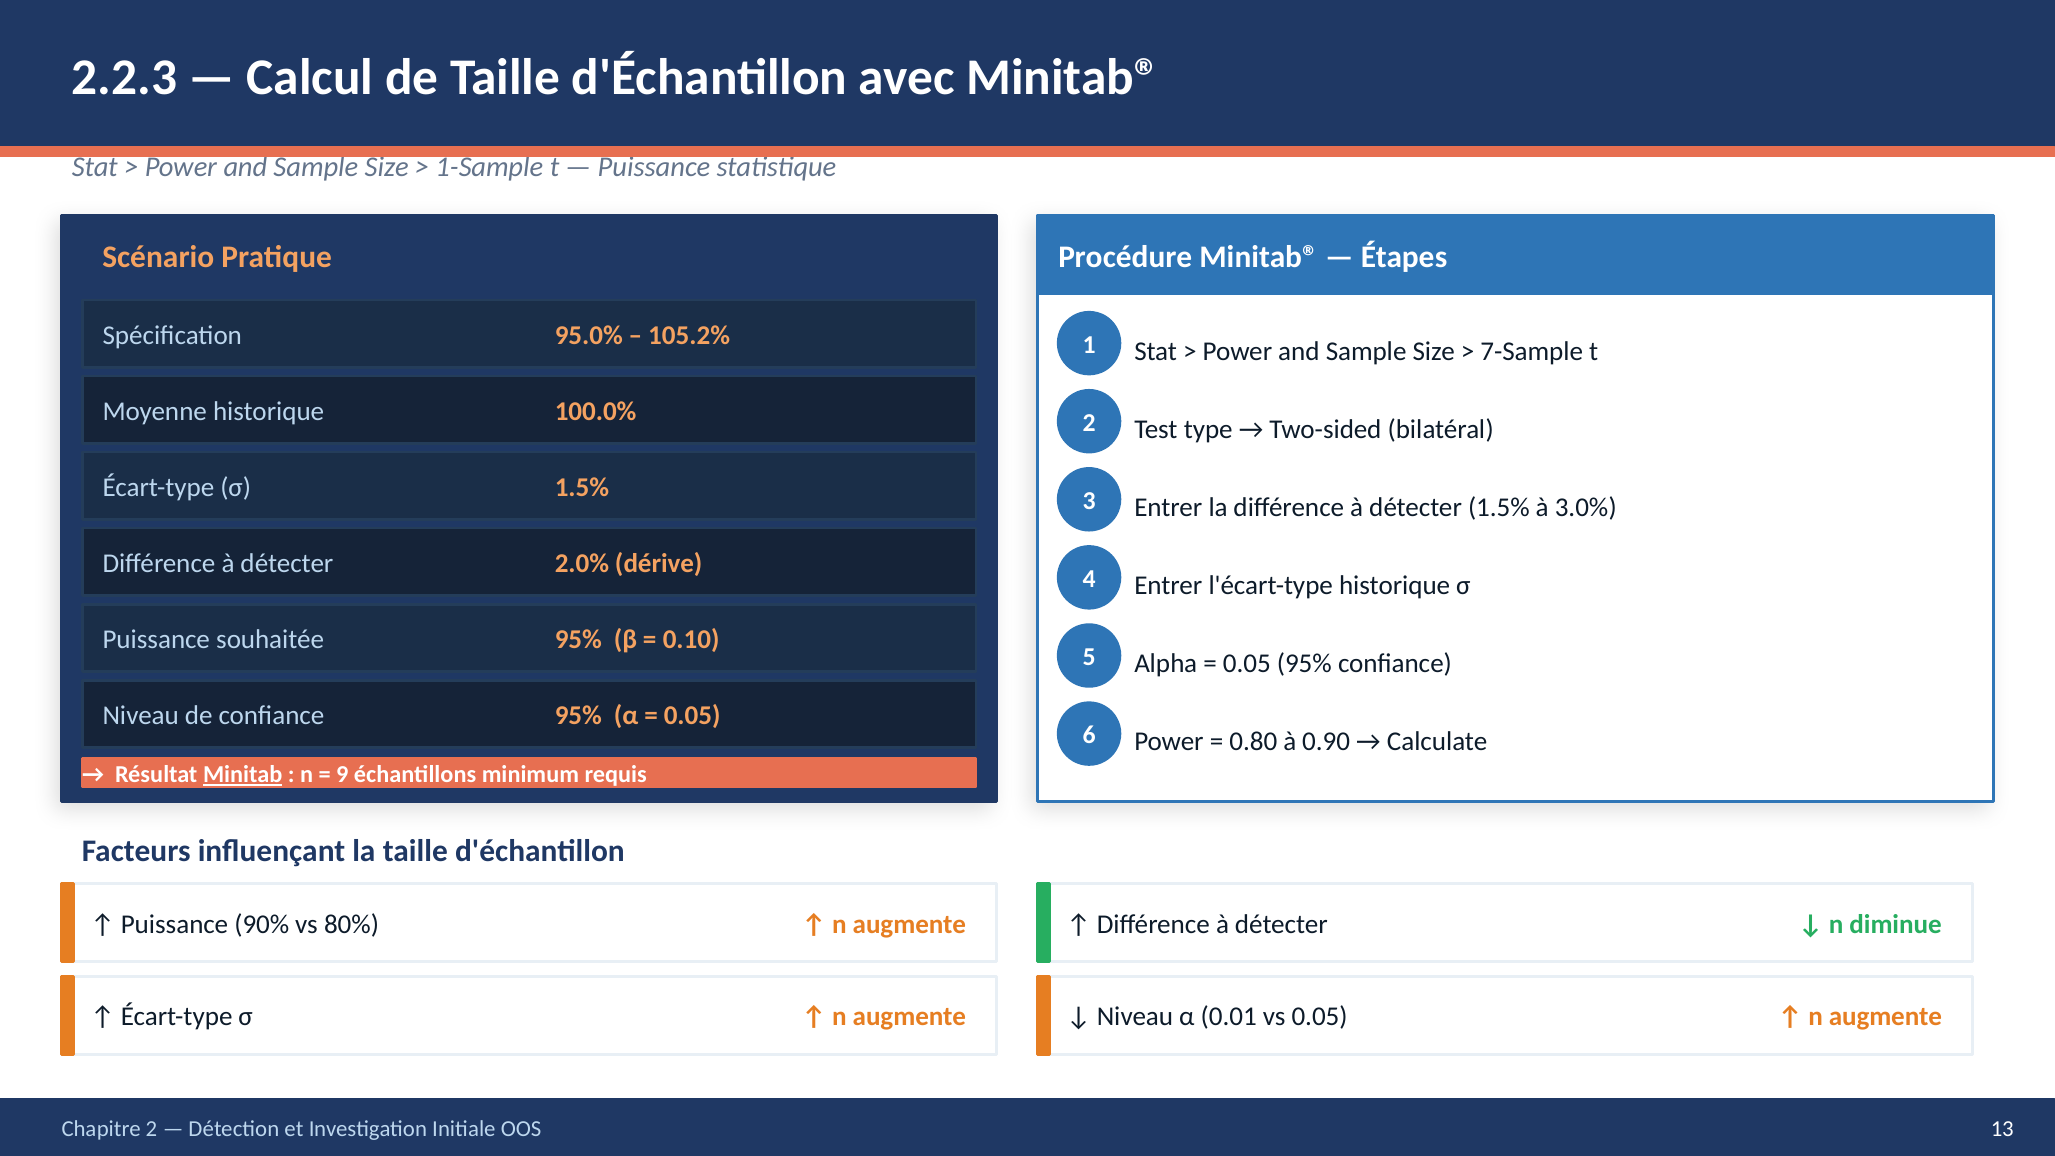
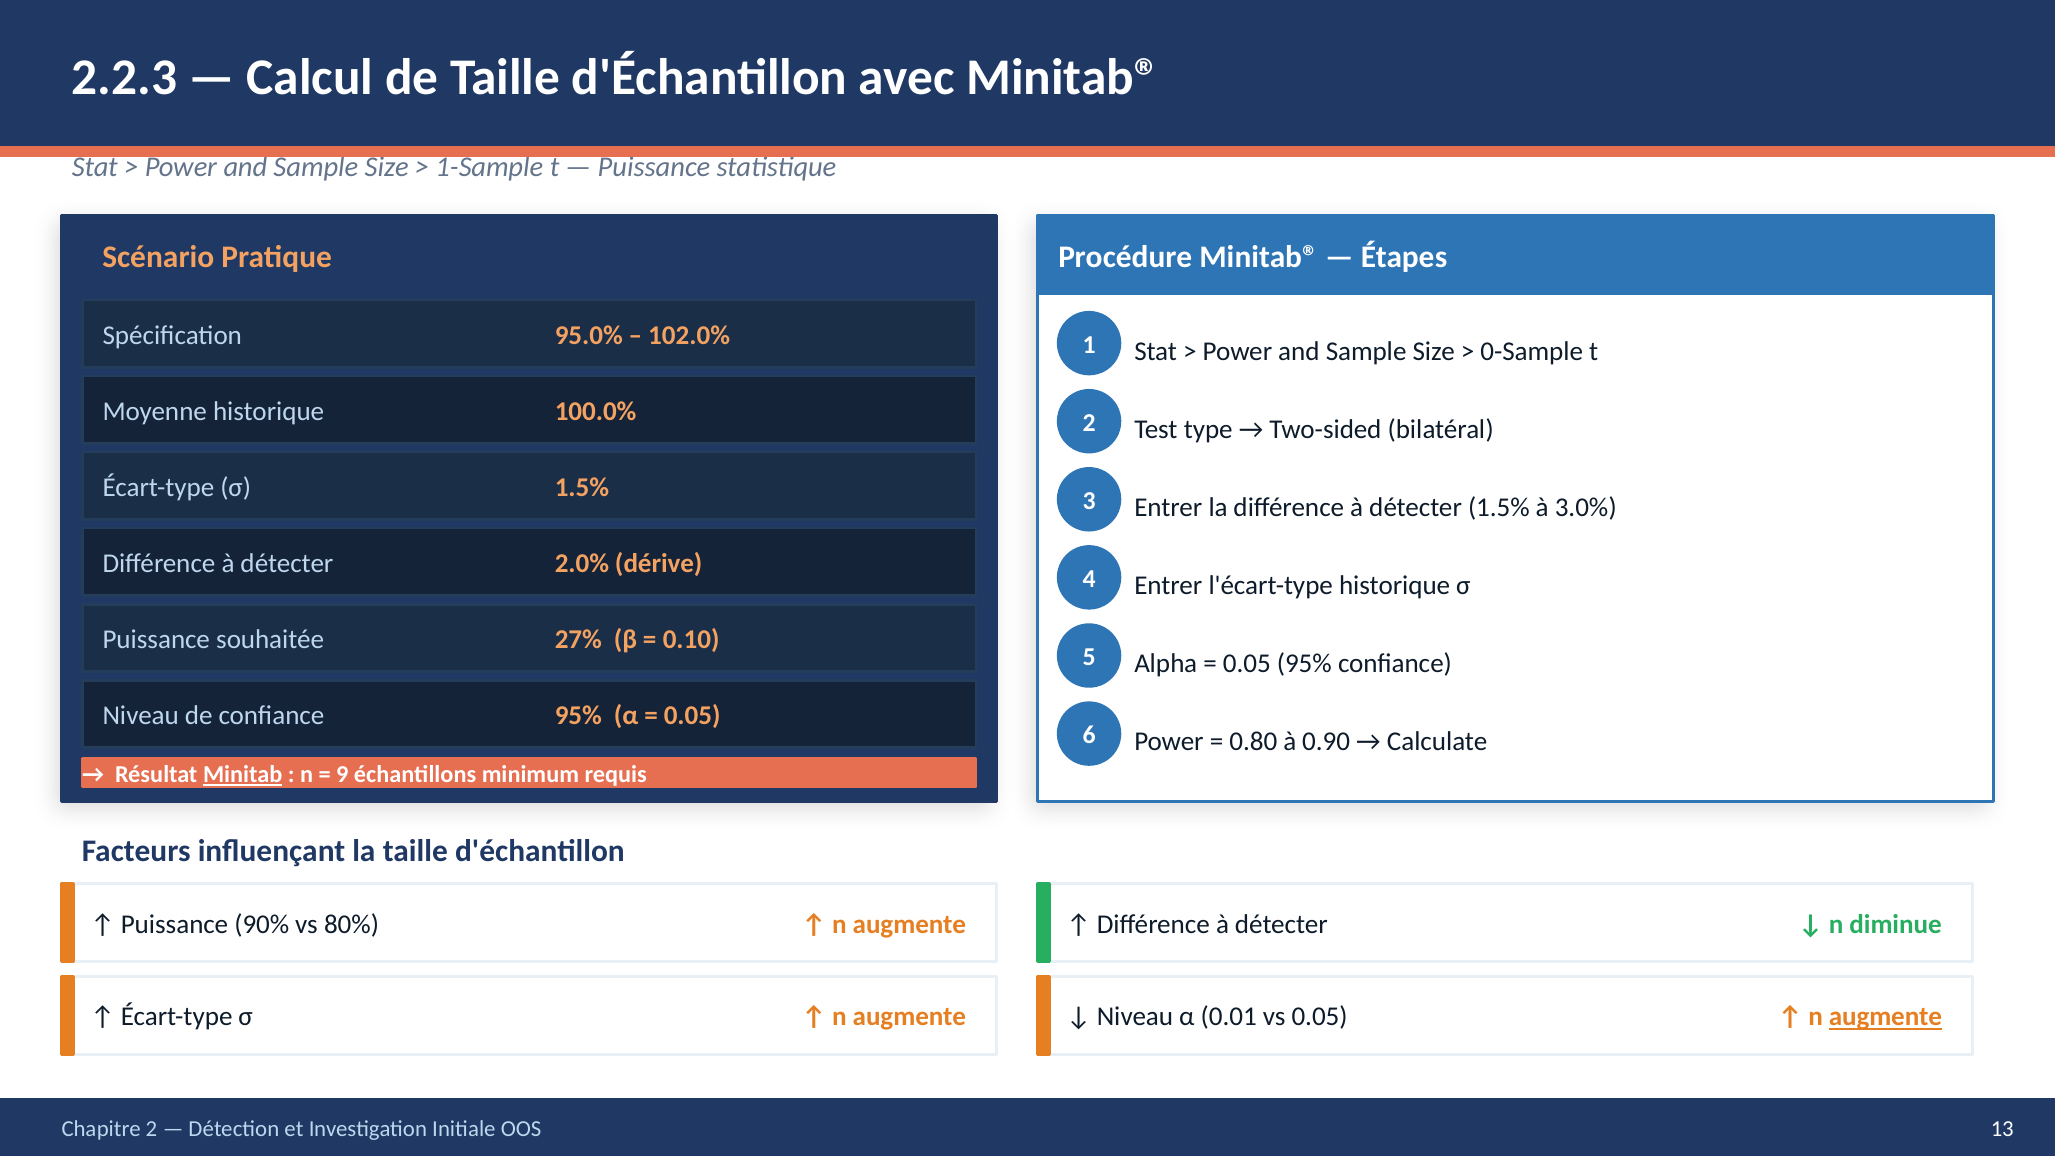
105.2%: 105.2% -> 102.0% (689, 336)
7-Sample: 7-Sample -> 0-Sample (1532, 351)
souhaitée 95%: 95% -> 27% (578, 640)
augmente underline: none -> present (1885, 1017)
